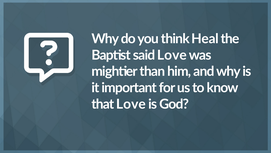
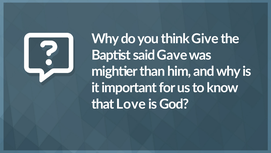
Heal: Heal -> Give (205, 39)
said Love: Love -> Gave (172, 55)
